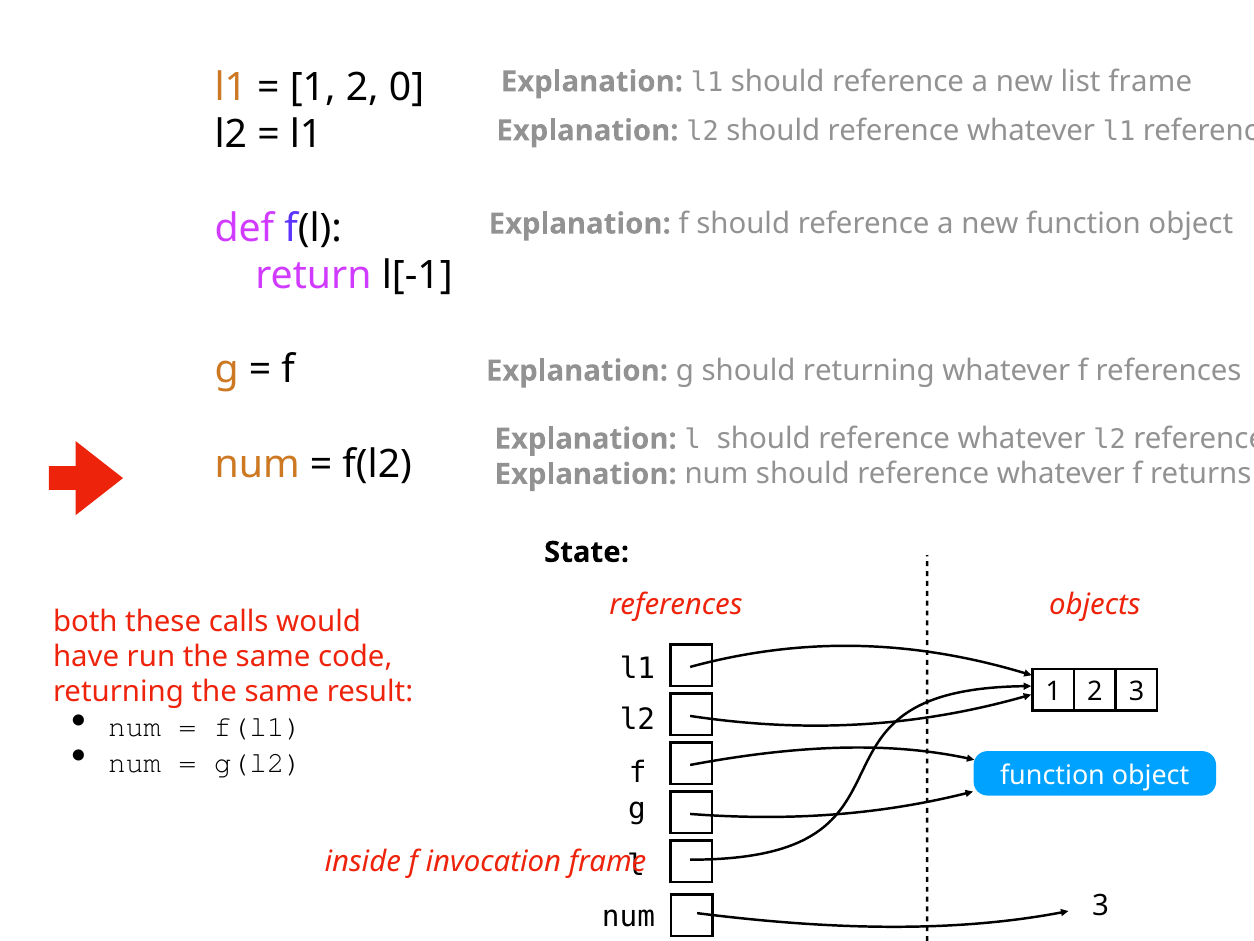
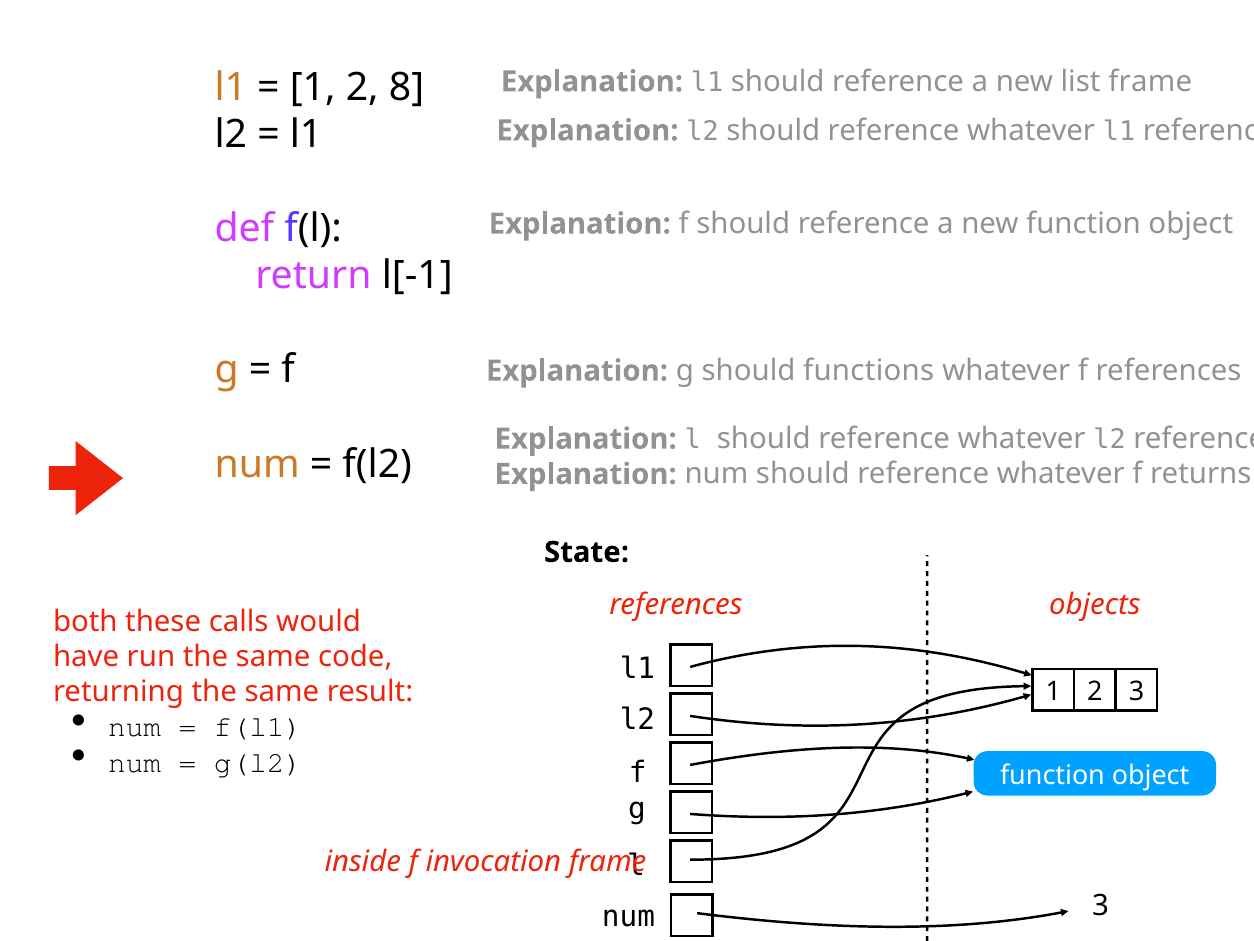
0: 0 -> 8 (407, 88)
should returning: returning -> functions (869, 371)
